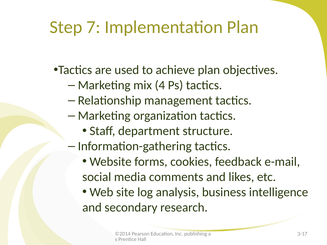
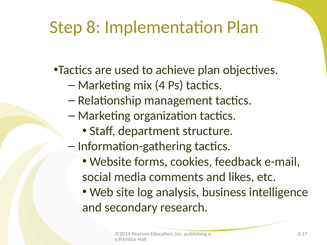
7: 7 -> 8 (93, 27)
